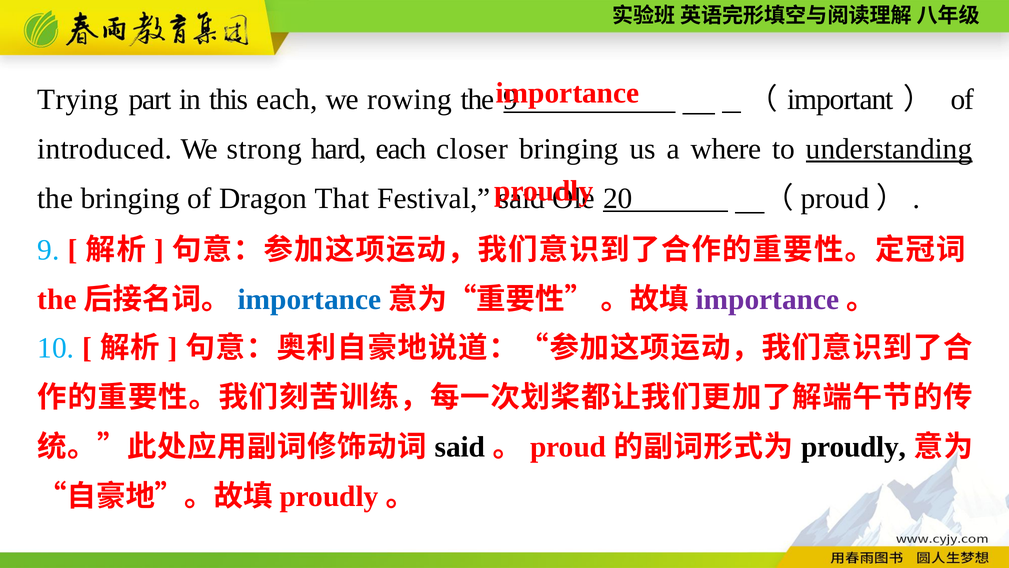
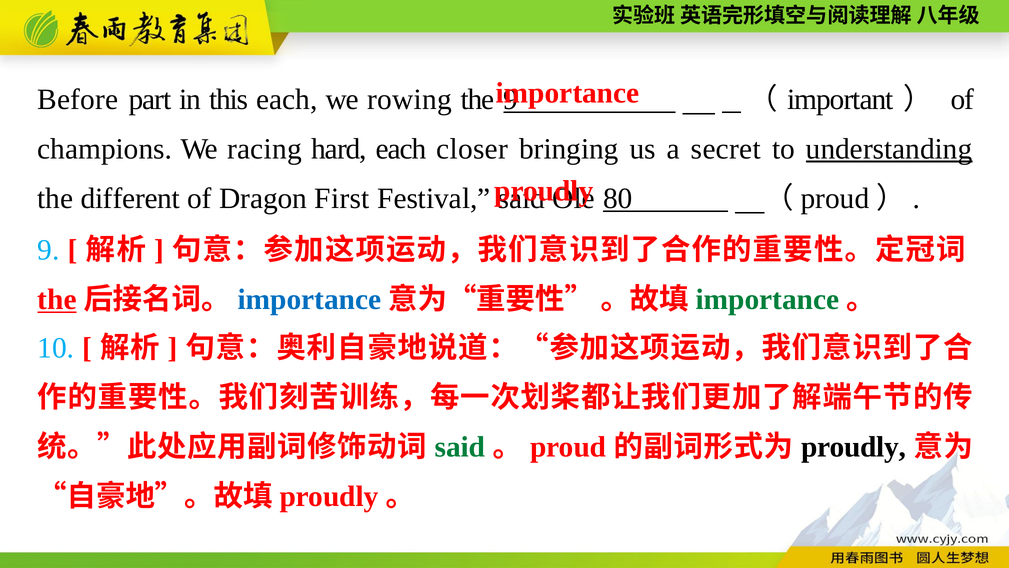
Trying: Trying -> Before (78, 99)
introduced: introduced -> champions (105, 149)
strong: strong -> racing (265, 149)
where: where -> secret (726, 149)
the bringing: bringing -> different (130, 198)
That: That -> First (342, 198)
20: 20 -> 80 (618, 198)
the underline: none -> present (57, 299)
importance colour: purple -> green (768, 299)
said colour: black -> green (460, 447)
